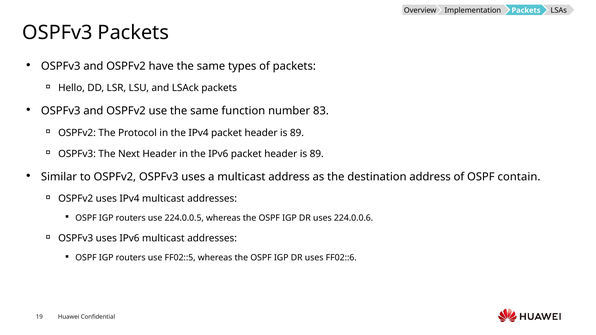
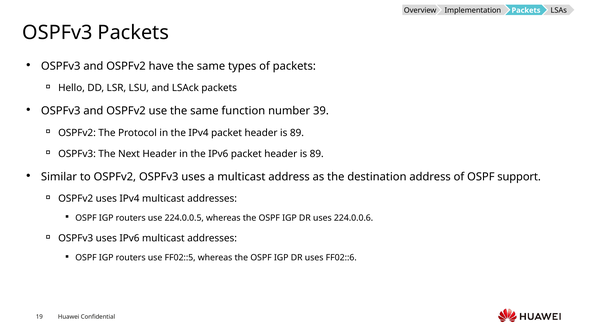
83: 83 -> 39 (321, 111)
contain: contain -> support (519, 177)
